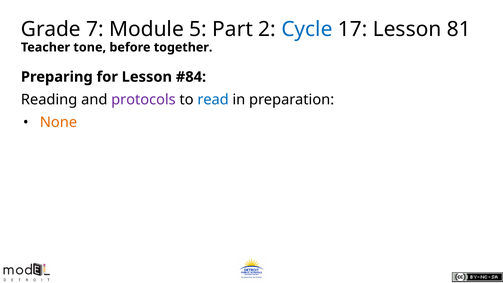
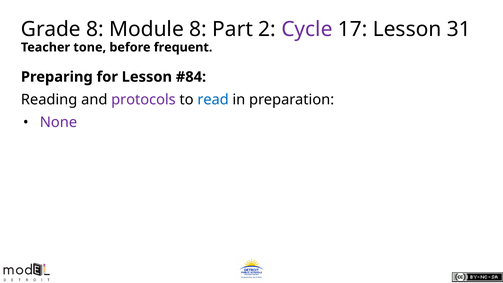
Grade 7: 7 -> 8 (95, 29)
Module 5: 5 -> 8 (198, 29)
Cycle colour: blue -> purple (307, 29)
81: 81 -> 31 (459, 29)
together: together -> frequent (183, 47)
None colour: orange -> purple (58, 122)
